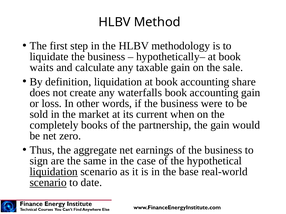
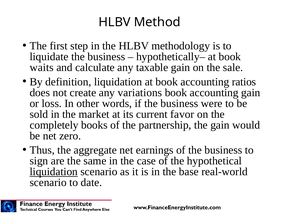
share: share -> ratios (244, 82)
waterfalls: waterfalls -> variations (140, 93)
when: when -> favor (182, 114)
scenario underline: present -> none (48, 183)
